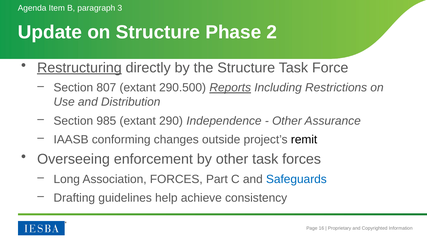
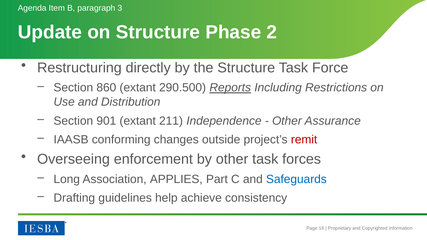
Restructuring underline: present -> none (79, 68)
807: 807 -> 860 (106, 88)
985: 985 -> 901 (106, 121)
290: 290 -> 211 (171, 121)
remit colour: black -> red (304, 140)
Association FORCES: FORCES -> APPLIES (176, 179)
